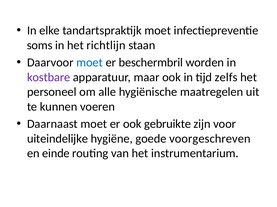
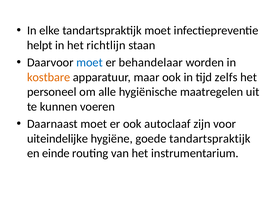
soms: soms -> helpt (40, 45)
beschermbril: beschermbril -> behandelaar (151, 63)
kostbare colour: purple -> orange (49, 77)
gebruikte: gebruikte -> autoclaaf (168, 124)
goede voorgeschreven: voorgeschreven -> tandartspraktijk (210, 139)
